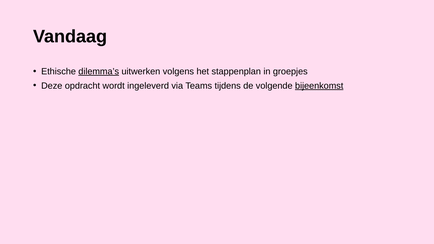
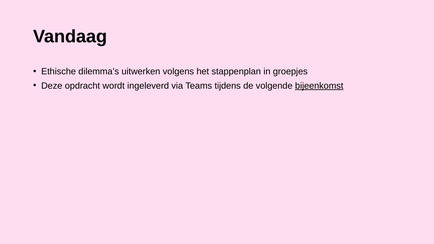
dilemma’s underline: present -> none (99, 71)
